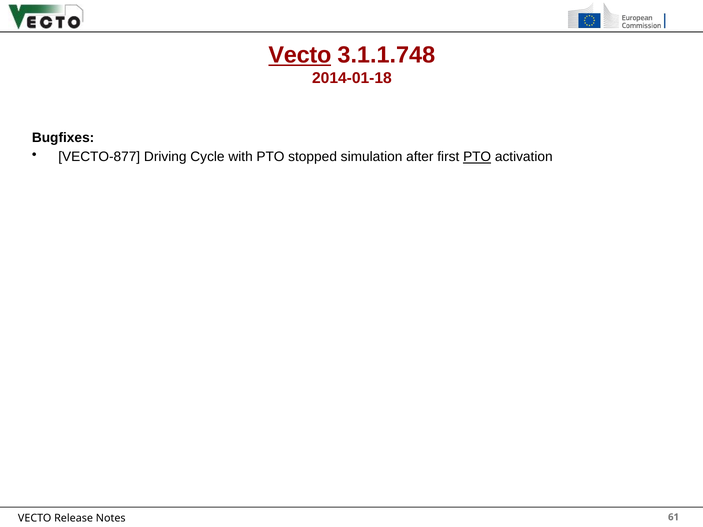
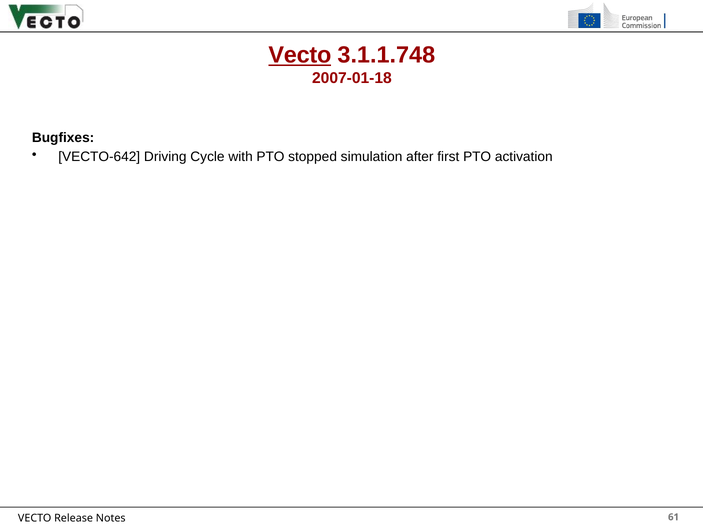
2014-01-18: 2014-01-18 -> 2007-01-18 (352, 78)
VECTO-877: VECTO-877 -> VECTO-642 (99, 157)
PTO underline: present -> none (477, 157)
